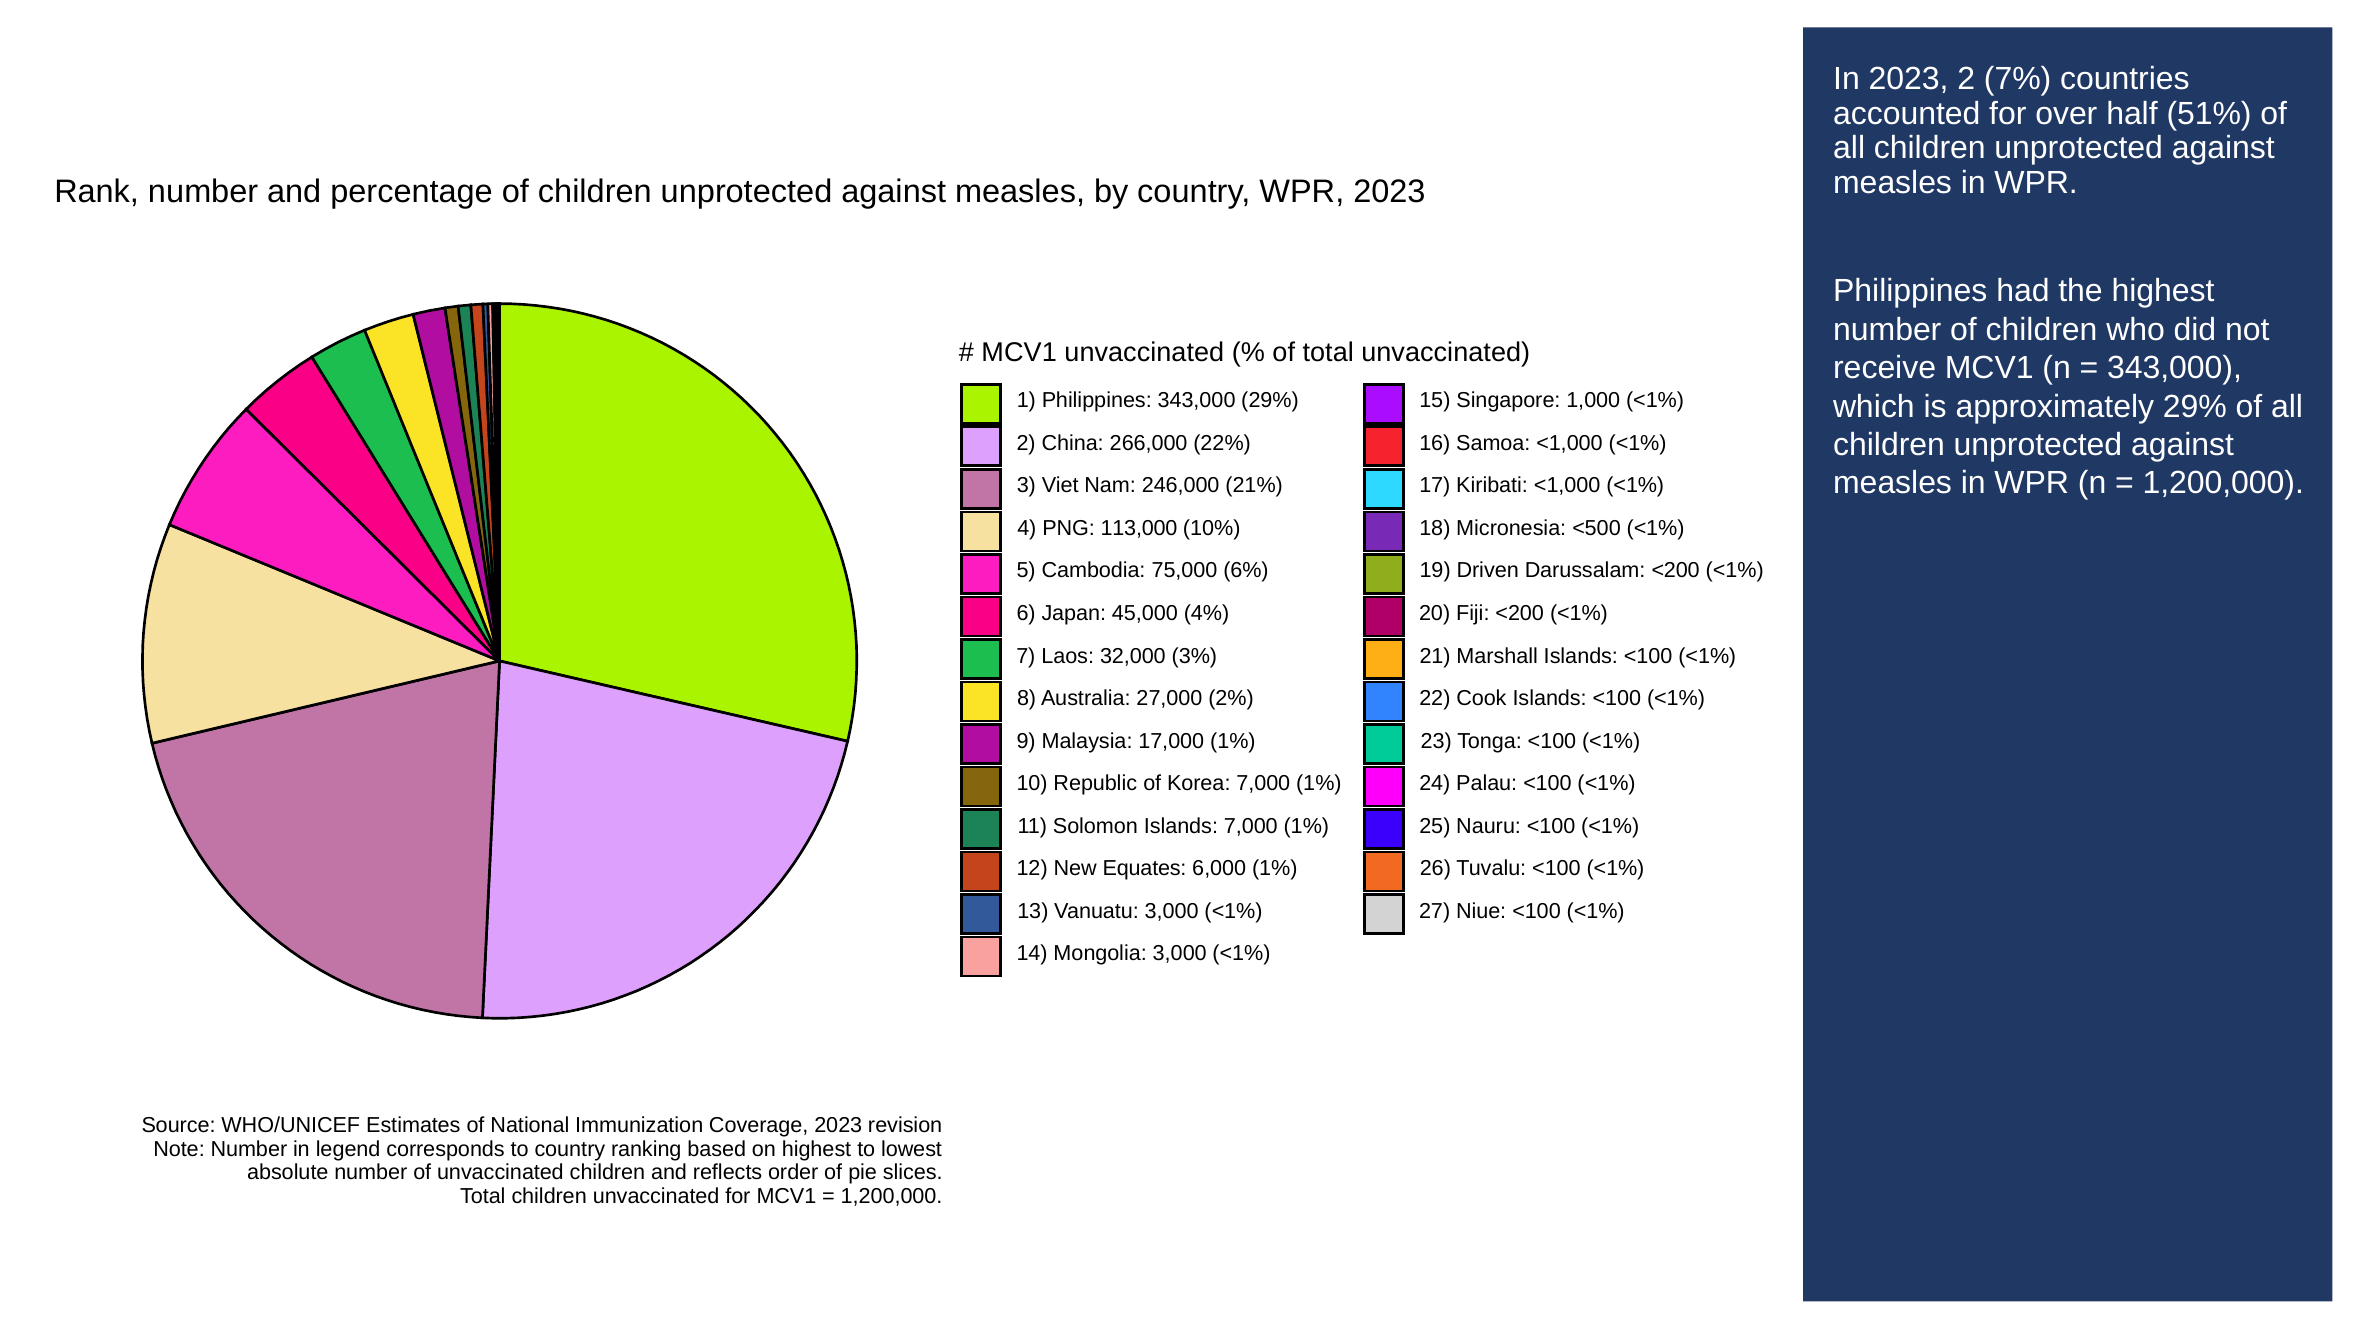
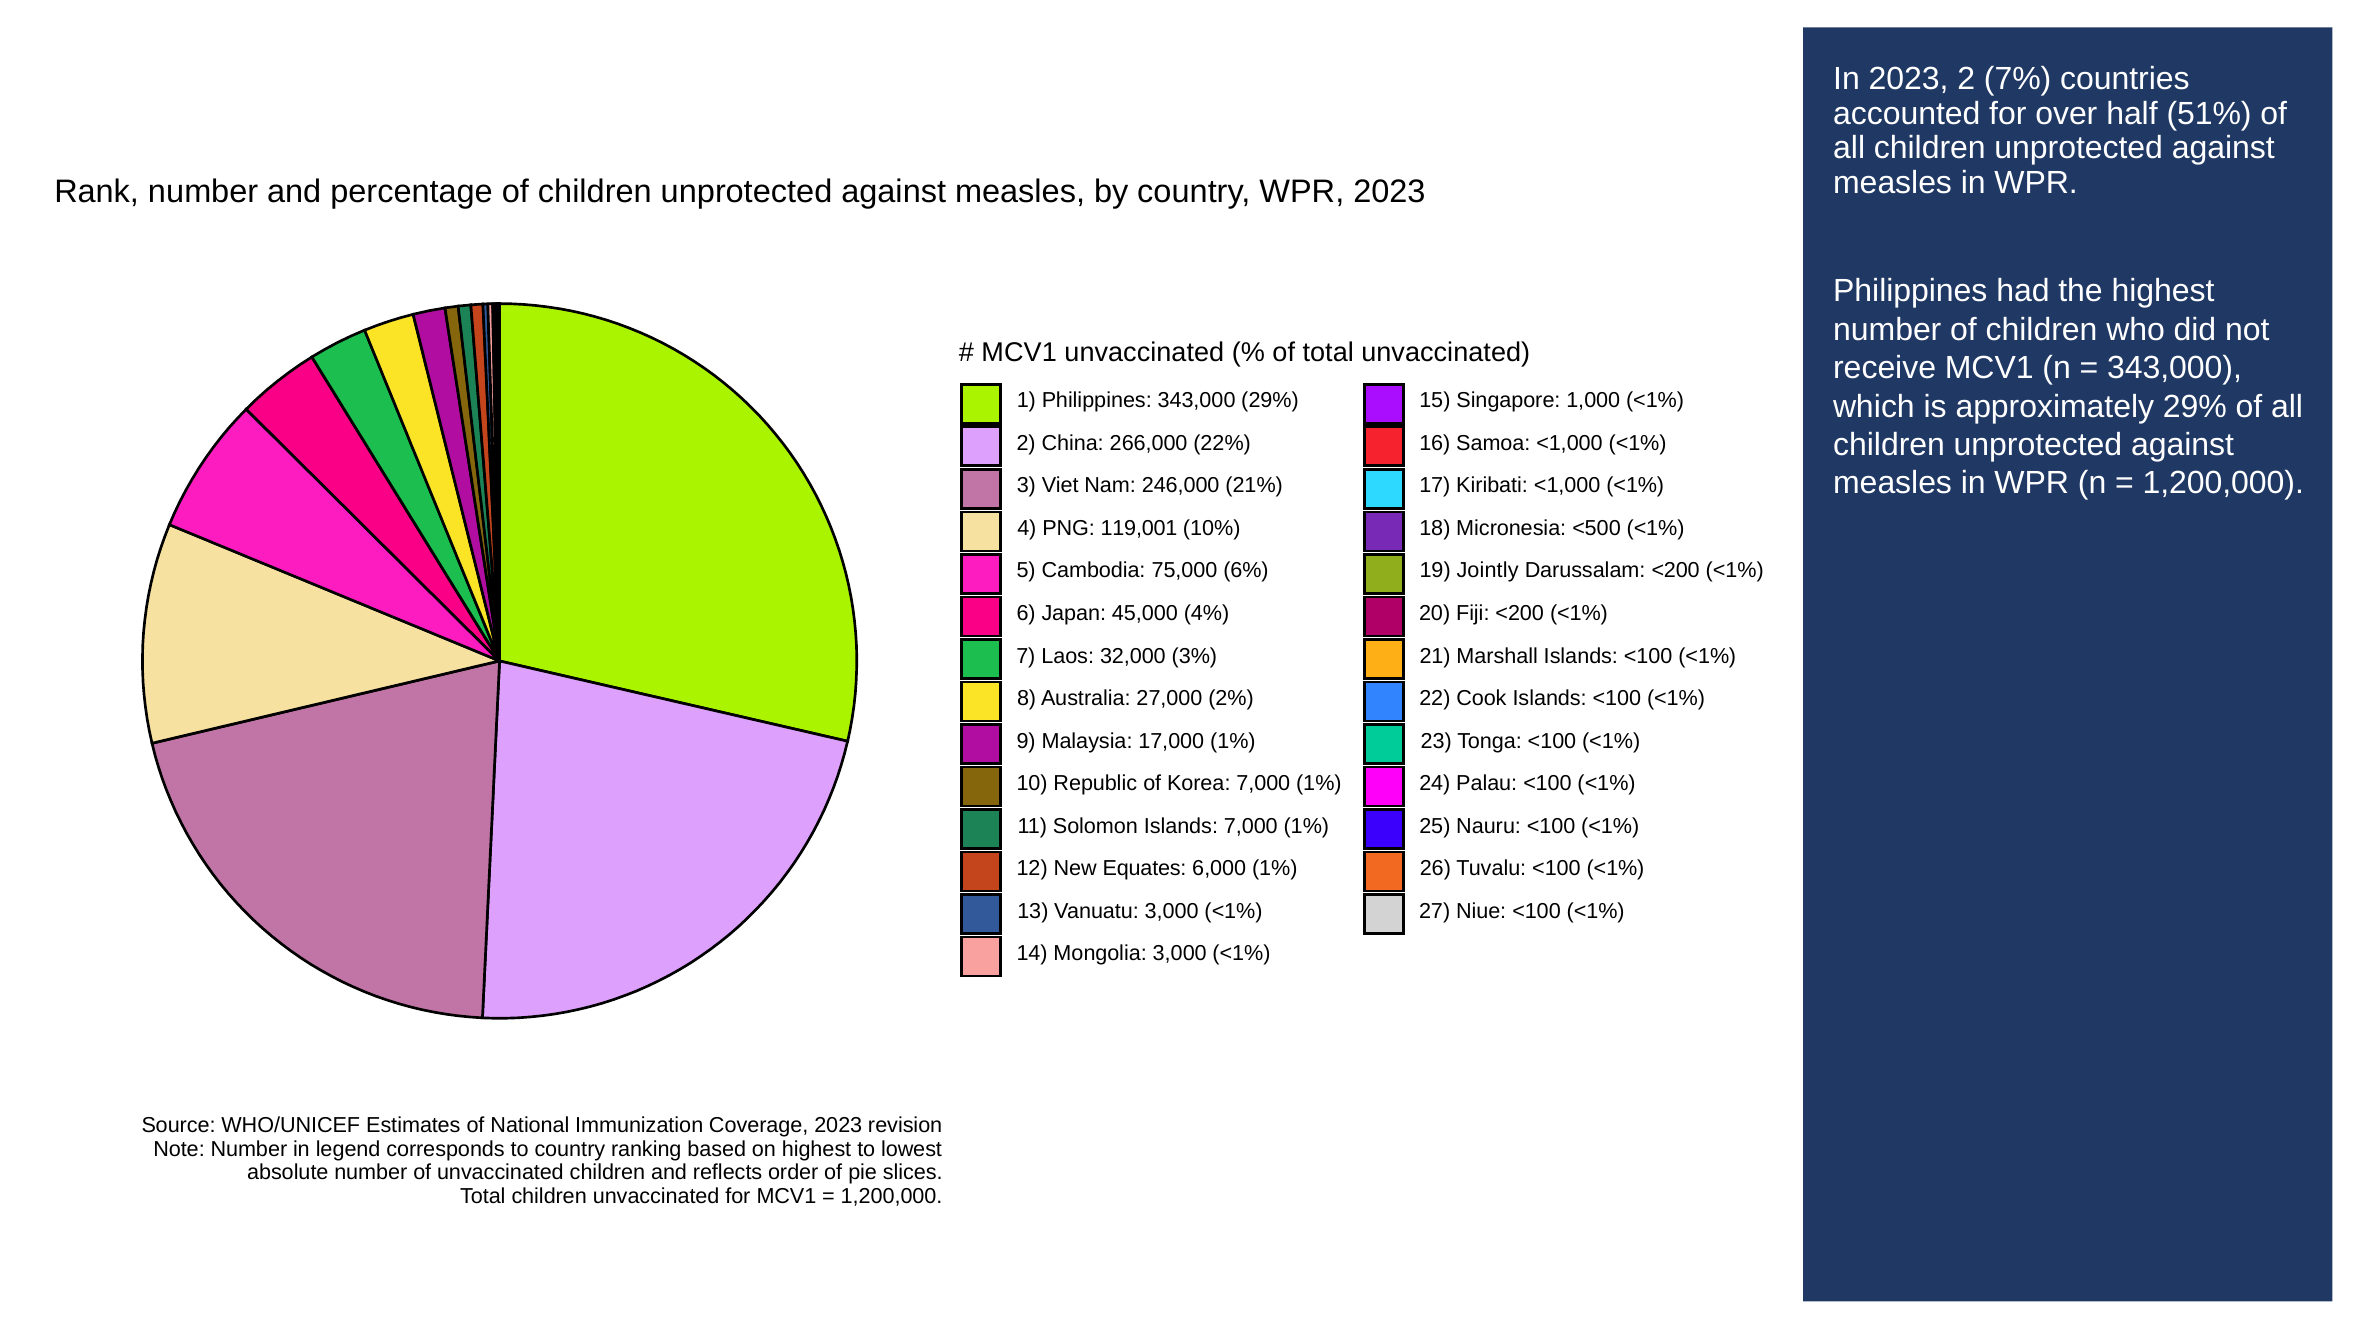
113,000: 113,000 -> 119,001 (1139, 528)
Driven: Driven -> Jointly (1488, 571)
